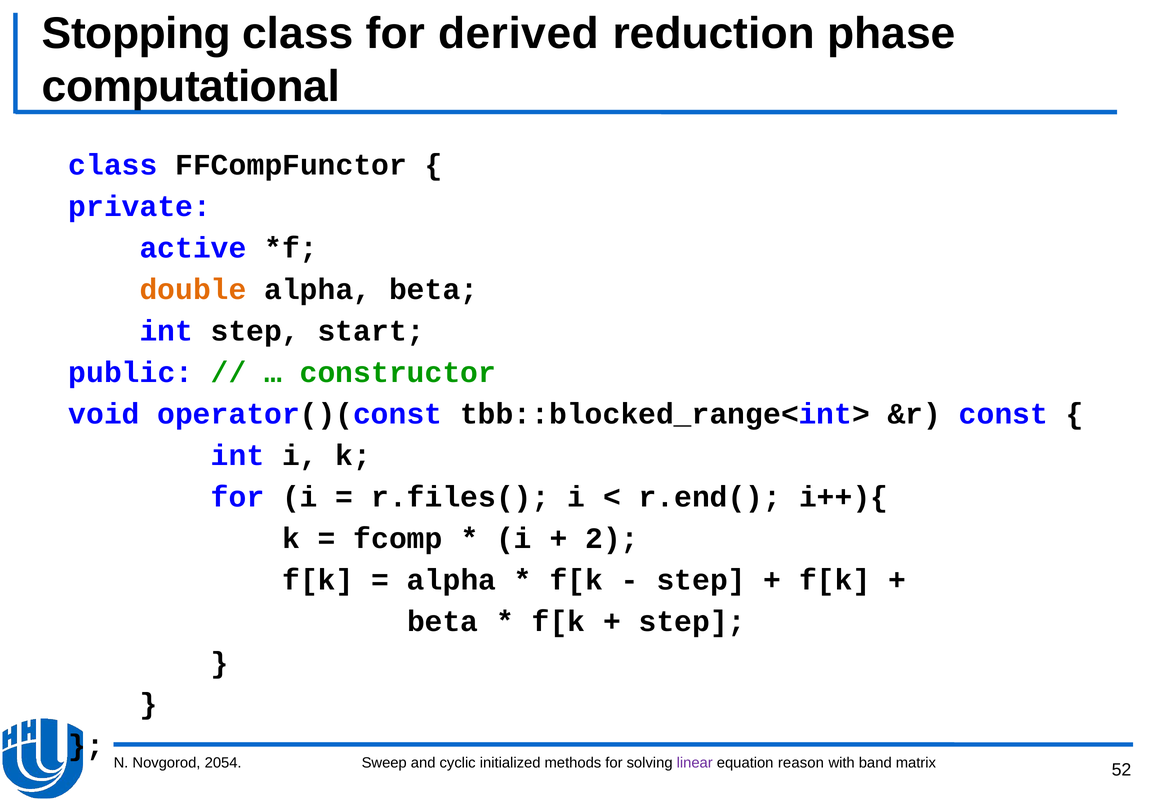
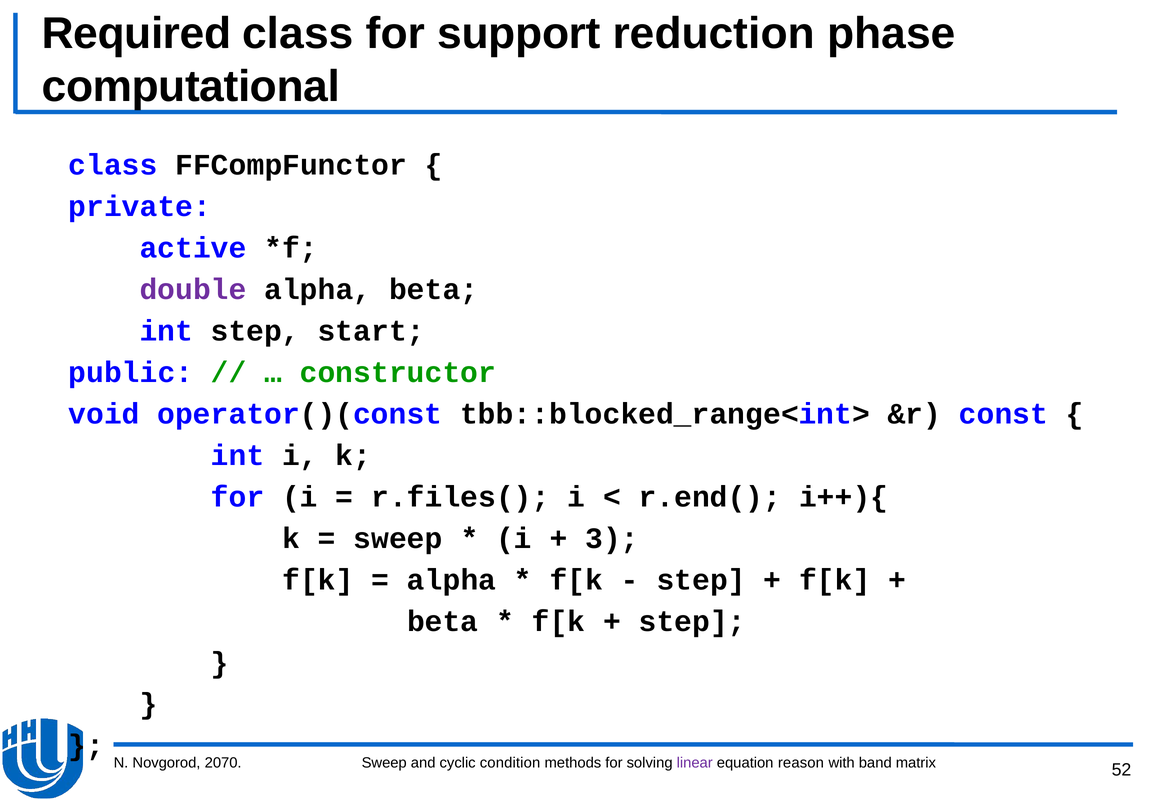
Stopping: Stopping -> Required (136, 33)
derived: derived -> support (519, 33)
double colour: orange -> purple (193, 289)
fcomp: fcomp -> sweep (398, 538)
2: 2 -> 3 (612, 538)
initialized: initialized -> condition (510, 763)
2054: 2054 -> 2070 (223, 763)
